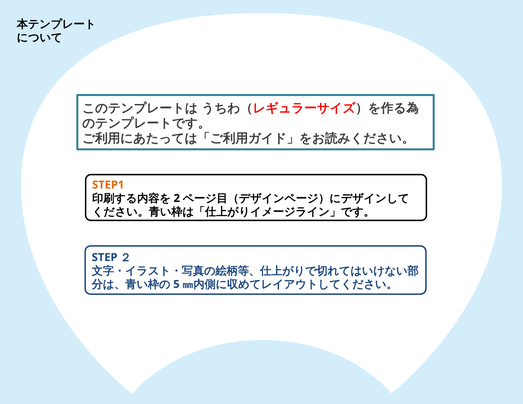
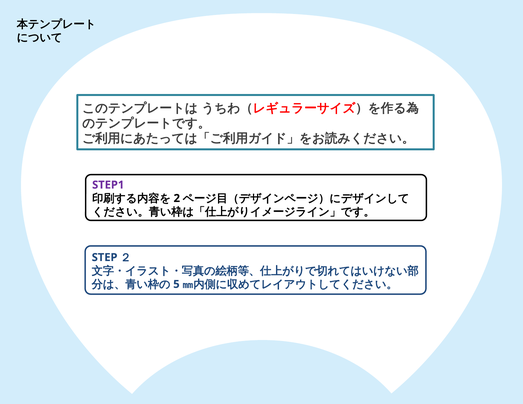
STEP1 colour: orange -> purple (108, 185)
